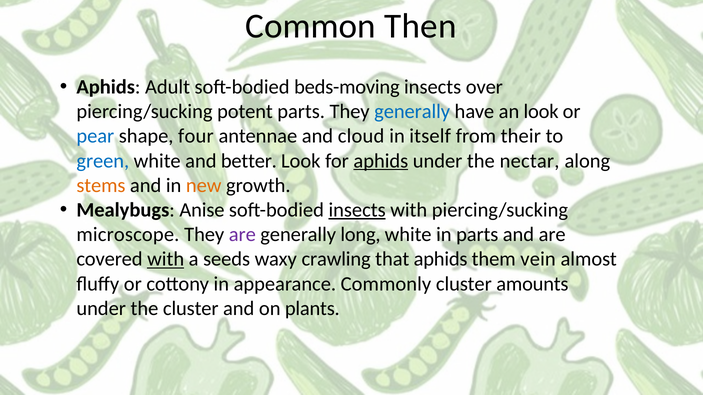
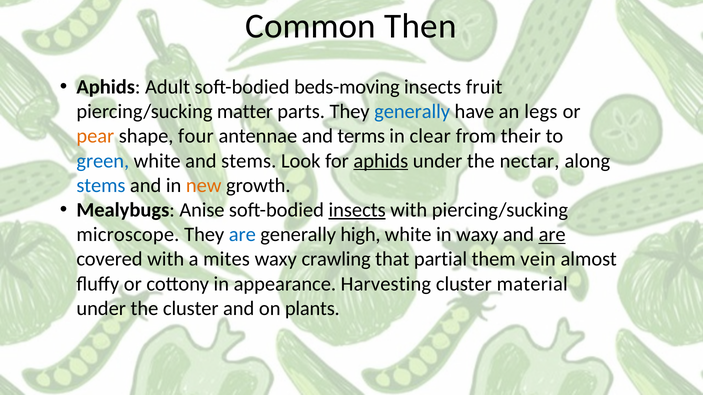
over: over -> fruit (484, 87)
potent: potent -> matter (245, 112)
an look: look -> legs (541, 112)
pear colour: blue -> orange (95, 136)
cloud: cloud -> terms (361, 136)
itself: itself -> clear (430, 136)
and better: better -> stems (249, 161)
stems colour: orange -> blue (101, 186)
are colour: purple -> blue (242, 235)
long: long -> high (360, 235)
in parts: parts -> waxy (477, 235)
are underline: none -> present (552, 235)
with underline: present -> none (166, 259)
seeds: seeds -> mites (227, 259)
that aphids: aphids -> partial (441, 259)
Commonly: Commonly -> Harvesting (386, 284)
amounts: amounts -> material (532, 284)
